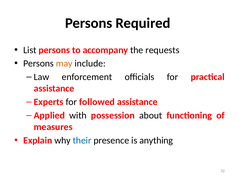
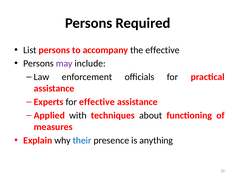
the requests: requests -> effective (162, 50)
may colour: orange -> purple (64, 64)
for followed: followed -> effective (97, 102)
possession: possession -> techniques (113, 116)
